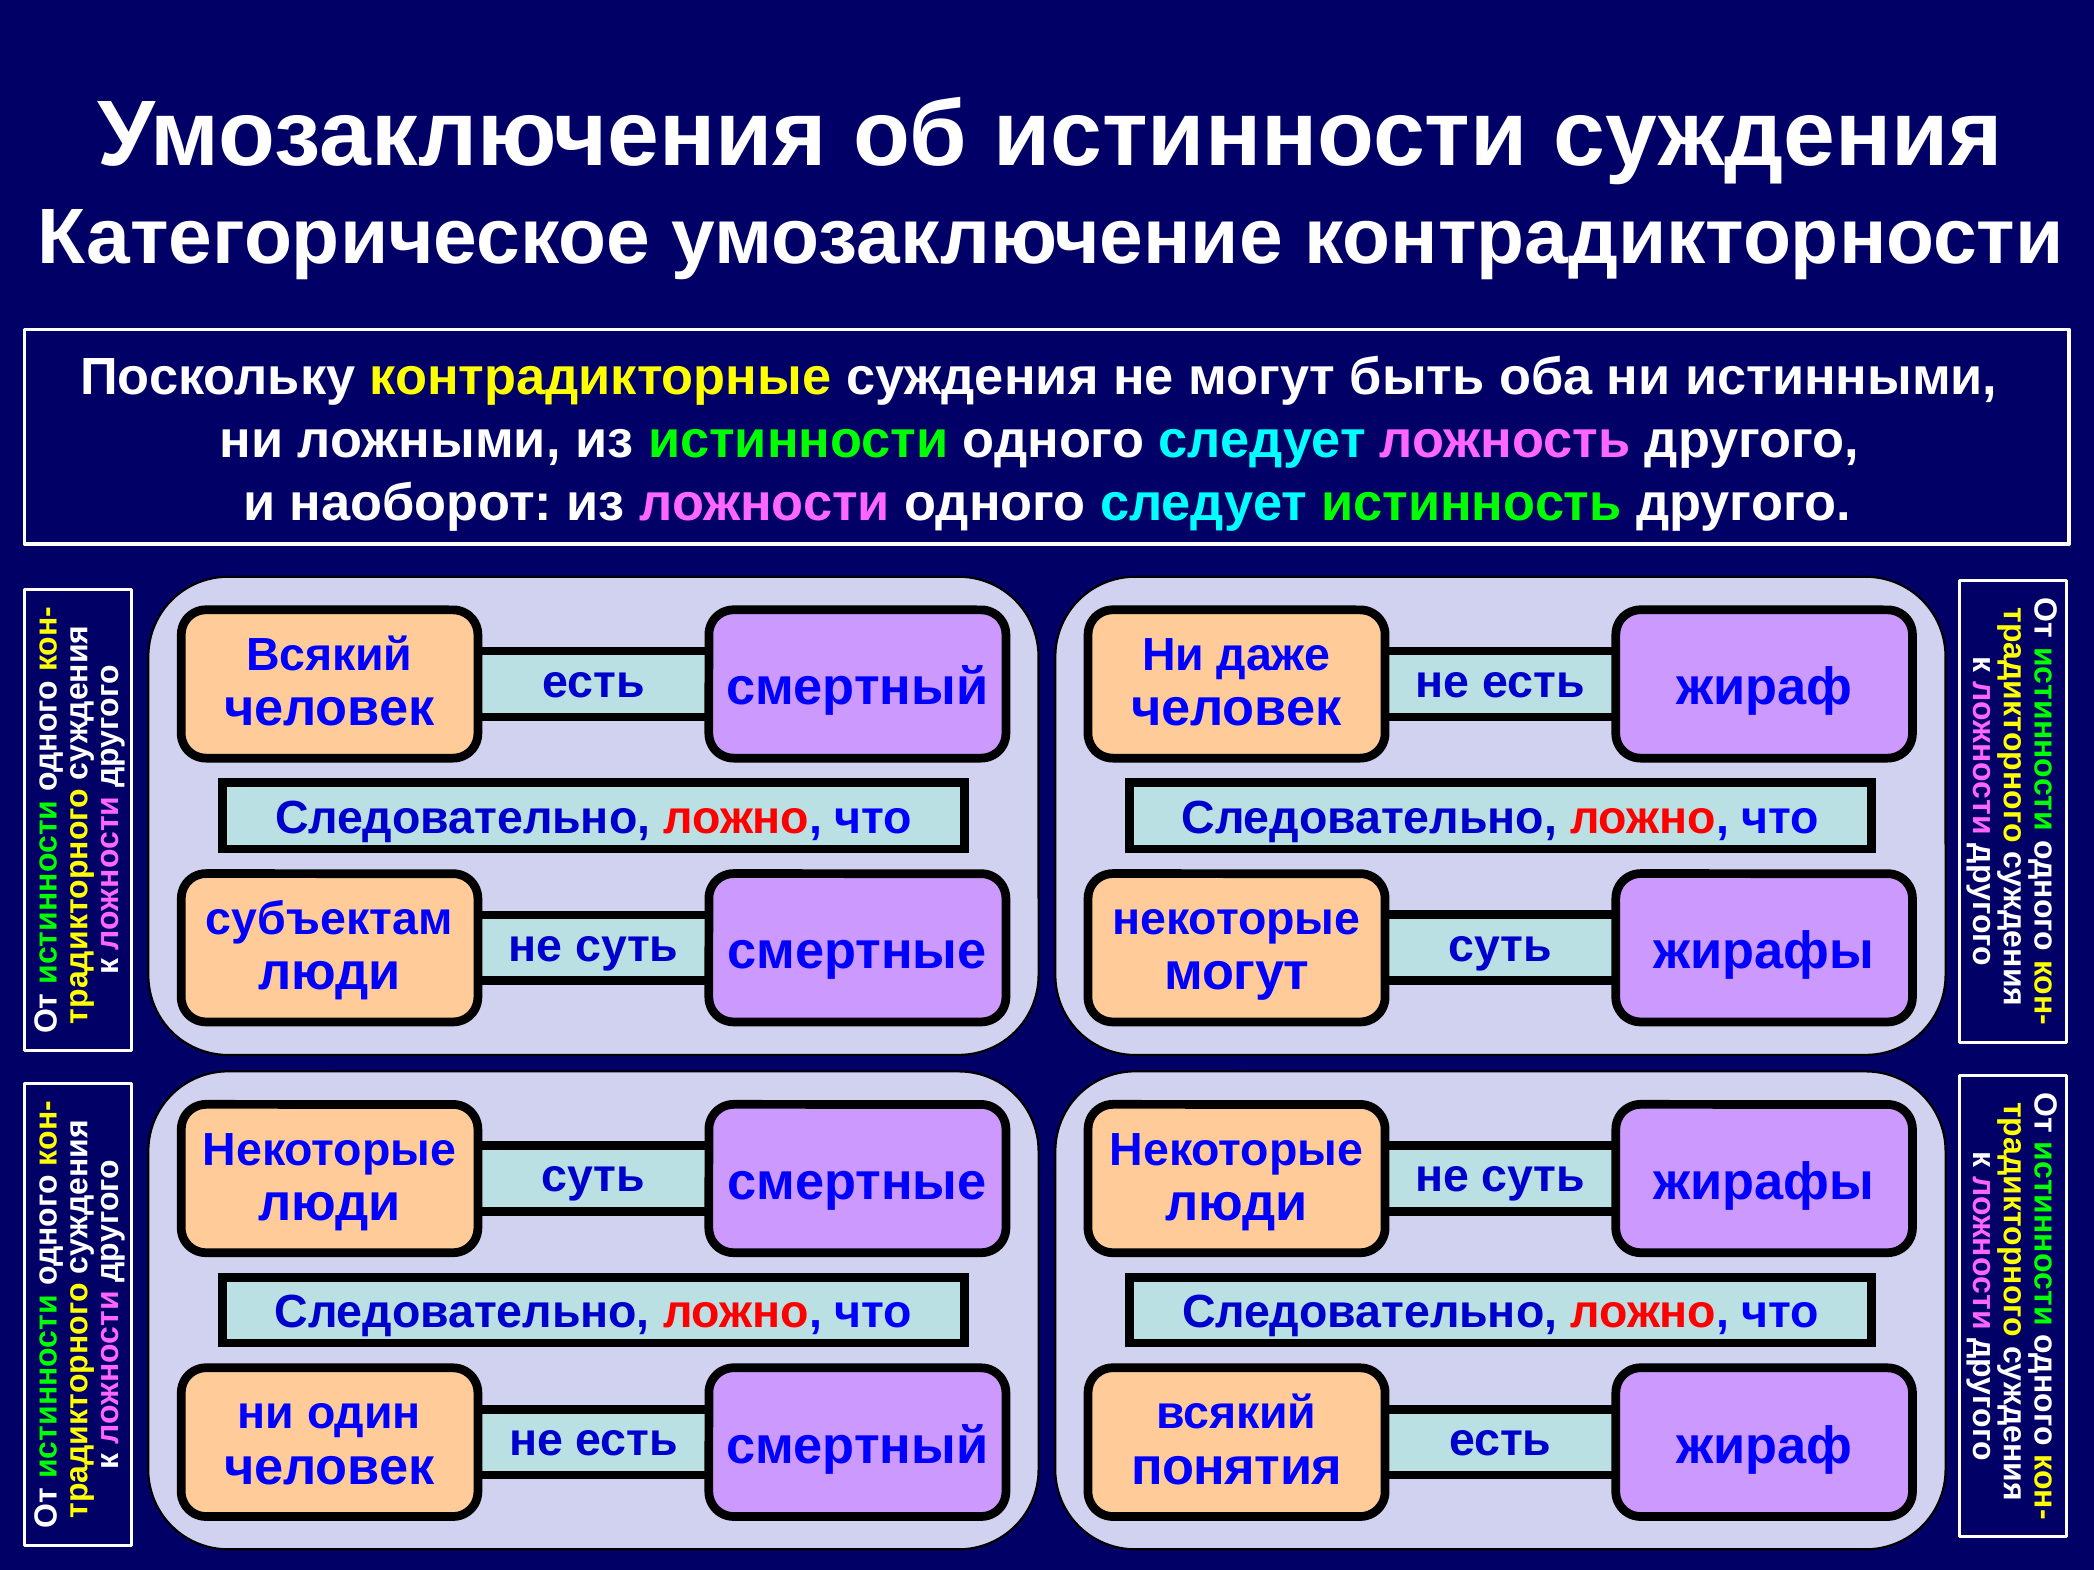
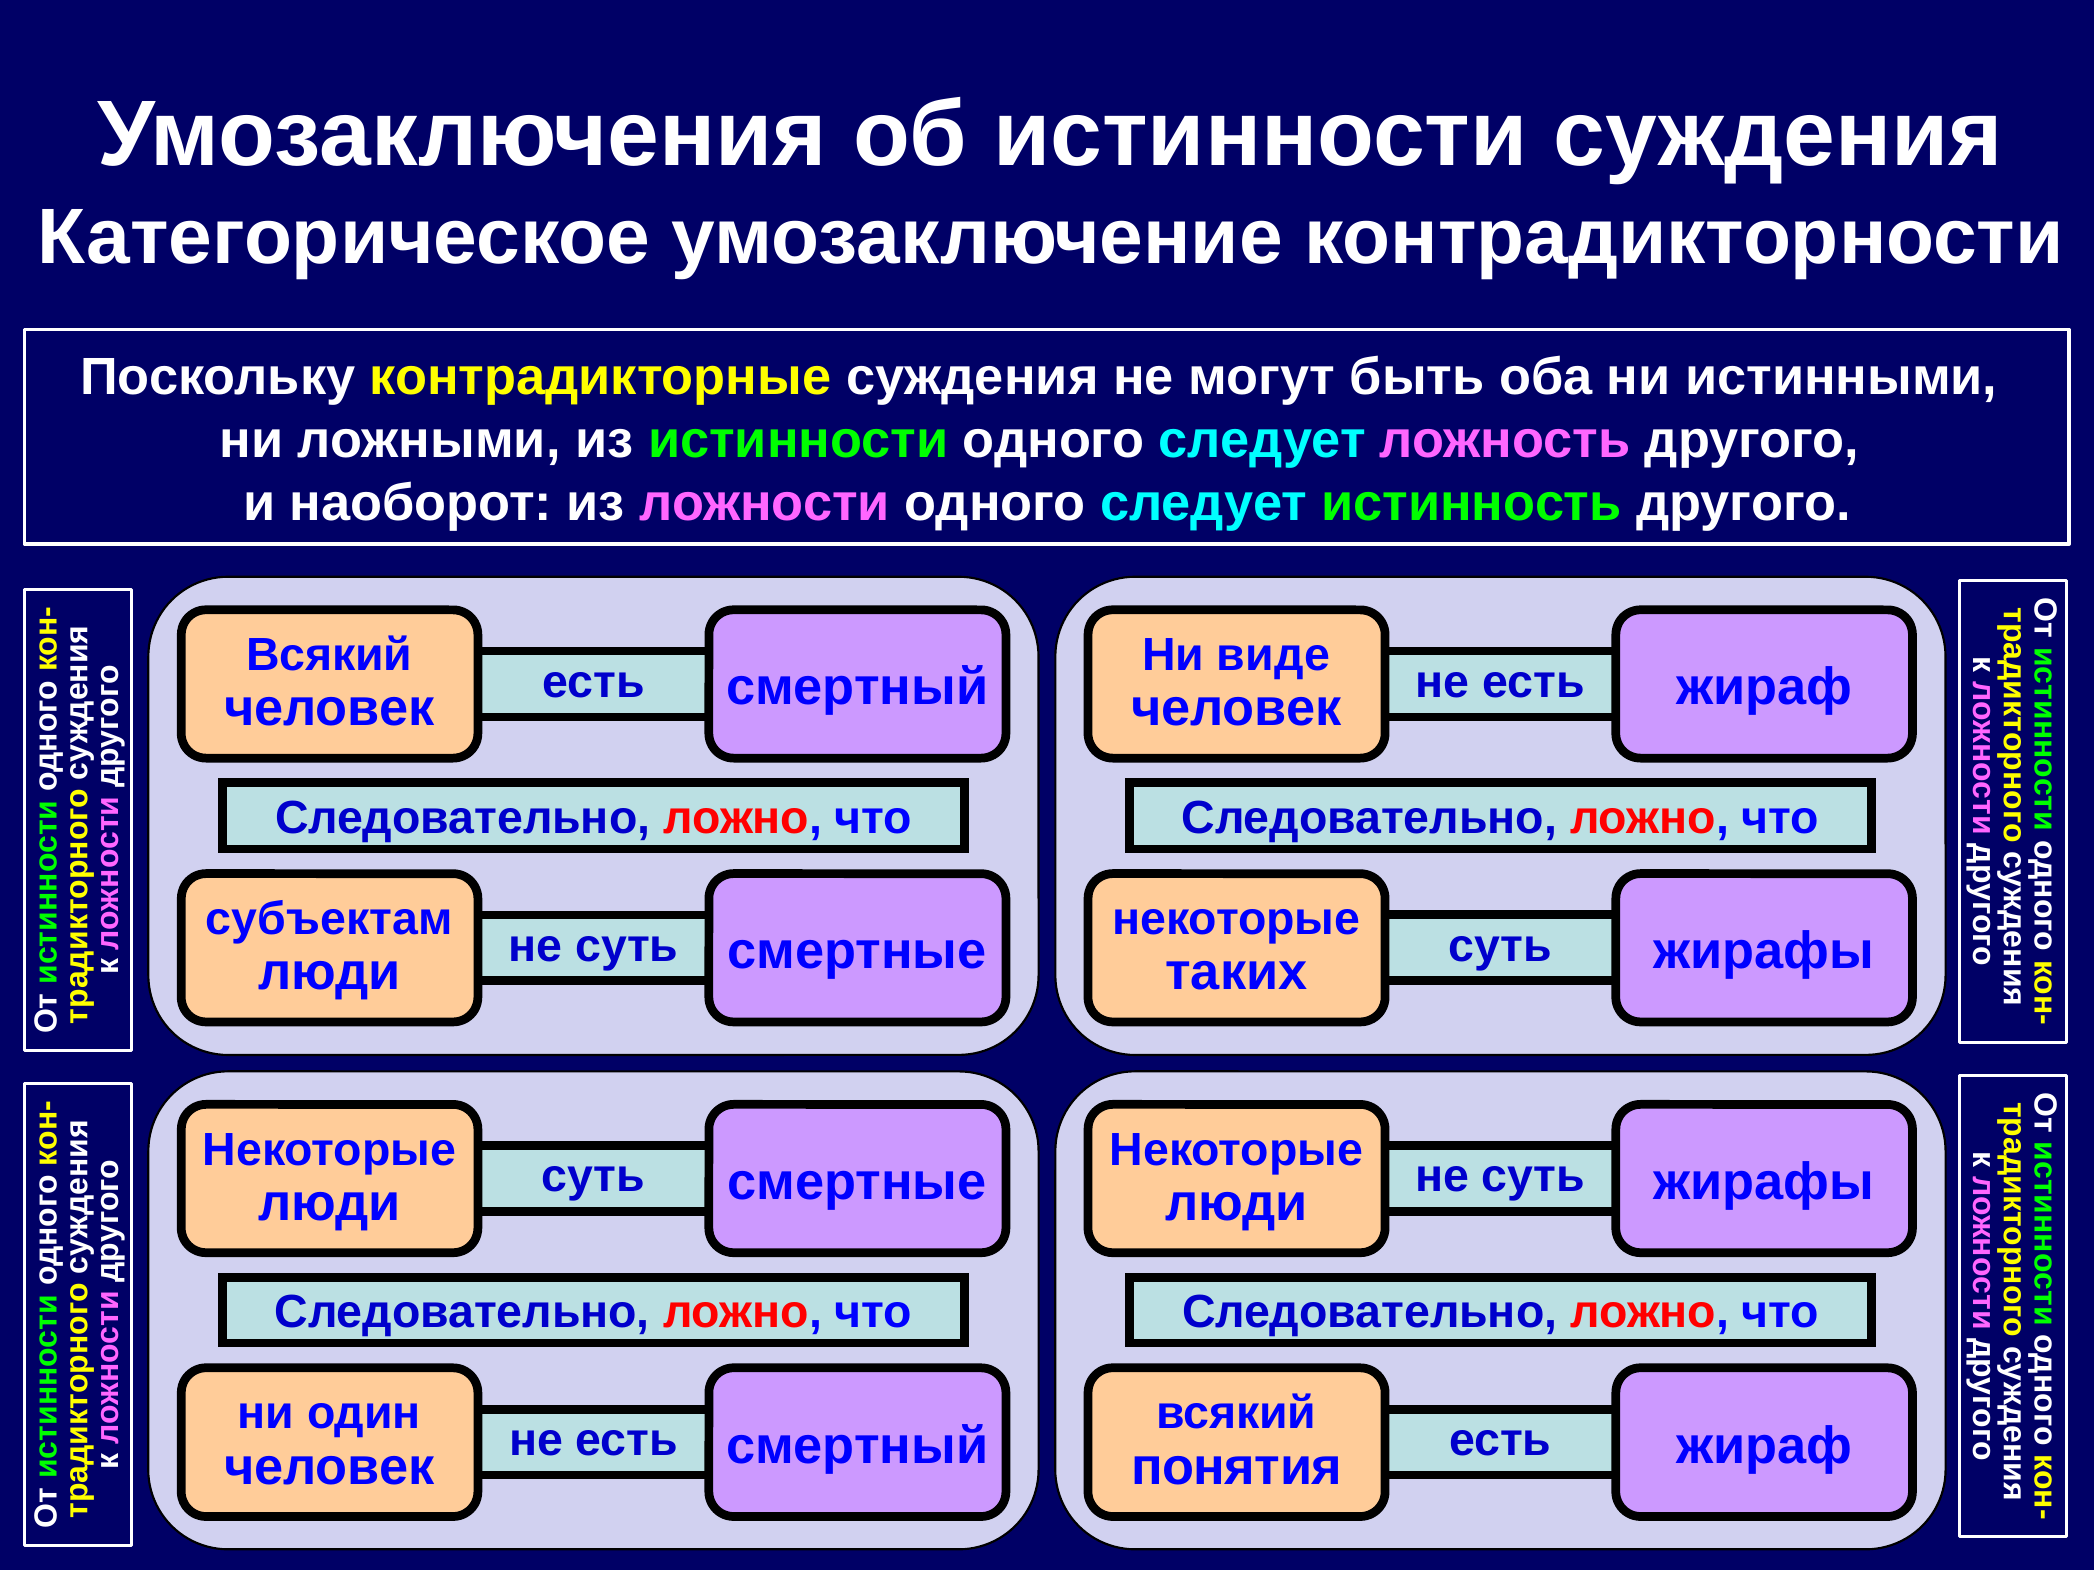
даже: даже -> виде (1274, 656)
могут: могут -> таких (1236, 973)
